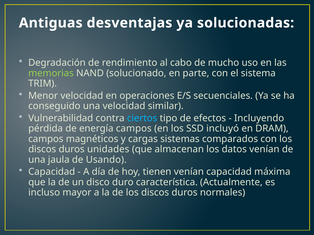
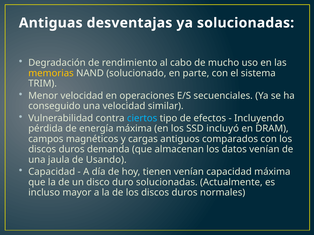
memorias colour: light green -> yellow (51, 73)
energía campos: campos -> máxima (134, 129)
sistemas: sistemas -> antiguos (180, 139)
unidades: unidades -> demanda (108, 150)
duro característica: característica -> solucionadas (167, 183)
